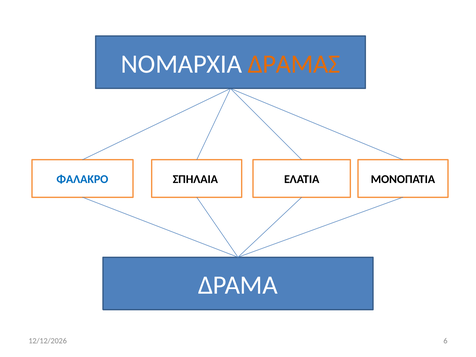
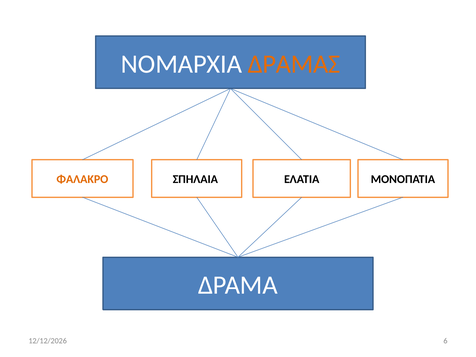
ΦΑΛΑΚΡΟ colour: blue -> orange (82, 179)
